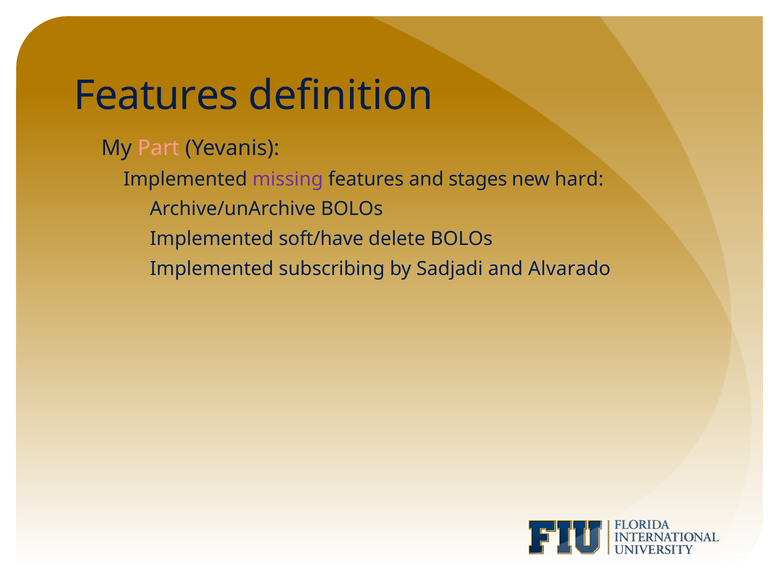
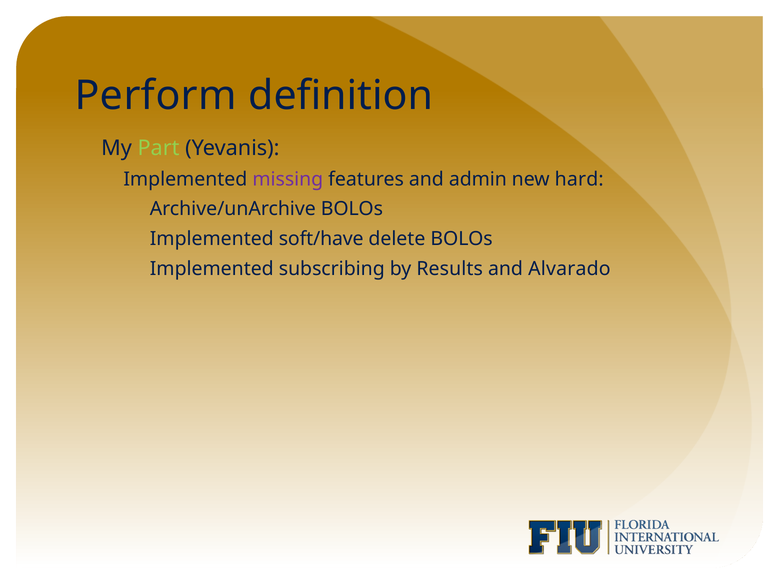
Features: Features -> Perform (156, 96)
Part colour: pink -> light green (159, 148)
stages: stages -> admin (478, 179)
Sadjadi: Sadjadi -> Results (450, 269)
